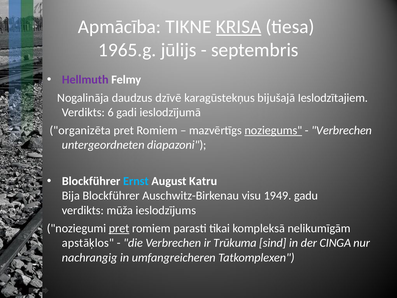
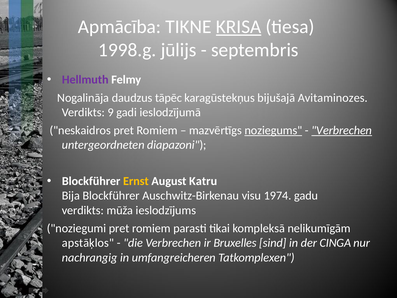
1965.g: 1965.g -> 1998.g (127, 50)
dzīvē: dzīvē -> tāpēc (168, 98)
Ieslodzītajiem: Ieslodzītajiem -> Avitaminozes (333, 98)
6: 6 -> 9 (111, 112)
organizēta: organizēta -> neskaidros (80, 130)
Verbrechen underline: none -> present (342, 130)
Ernst colour: light blue -> yellow (136, 181)
1949: 1949 -> 1974 (278, 196)
pret underline: present -> none (119, 228)
Trūkuma: Trūkuma -> Bruxelles (235, 243)
